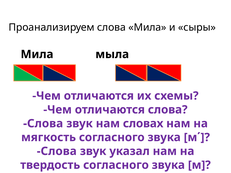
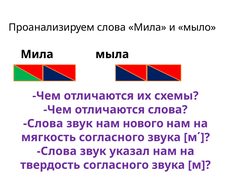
сыры: сыры -> мыло (197, 27)
словах: словах -> нового (143, 124)
